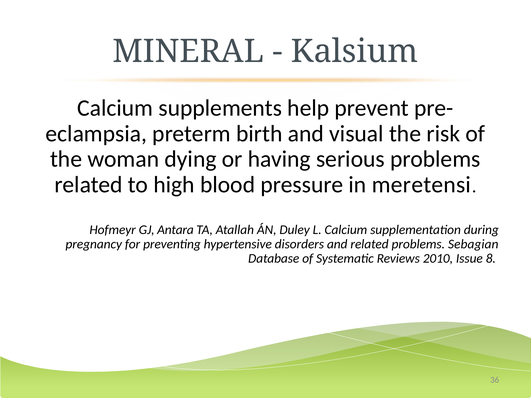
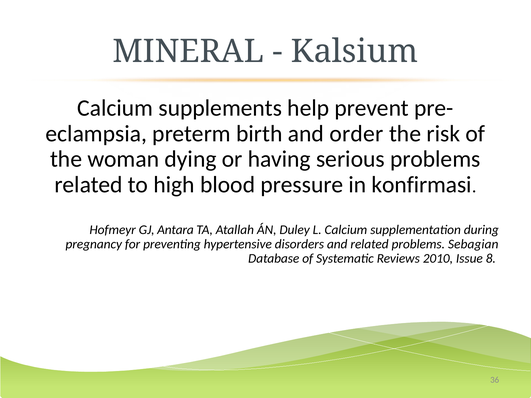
visual: visual -> order (356, 134)
meretensi: meretensi -> konfirmasi (422, 185)
